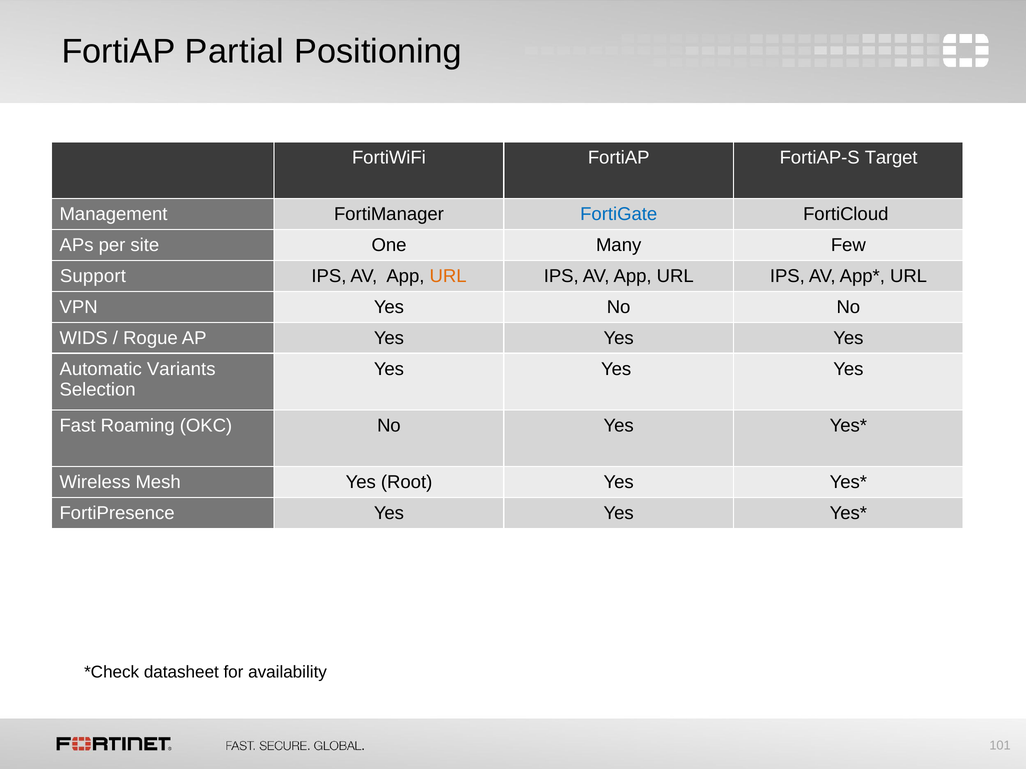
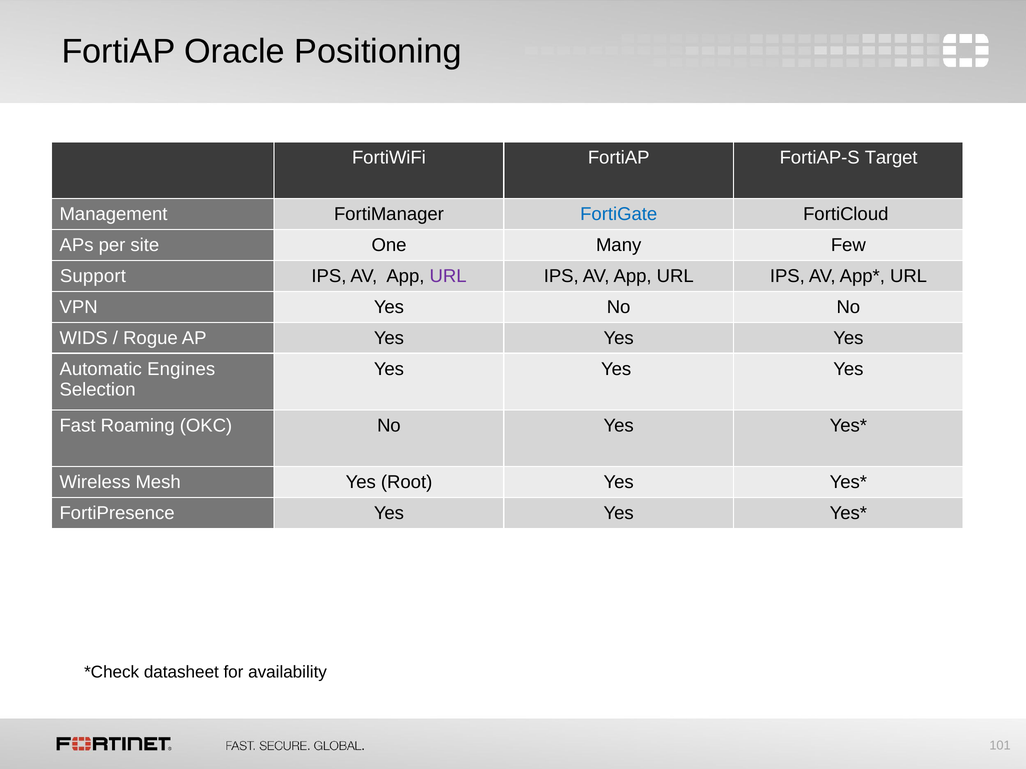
Partial: Partial -> Oracle (235, 52)
URL colour: orange -> purple (448, 276)
Variants: Variants -> Engines (181, 369)
